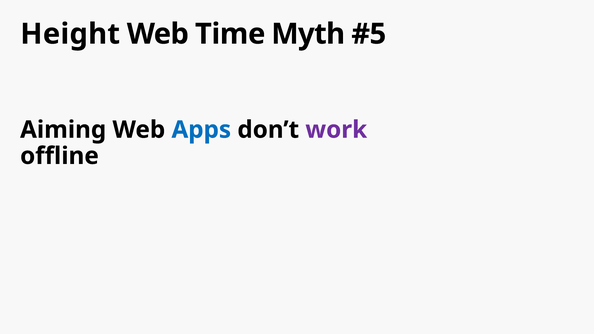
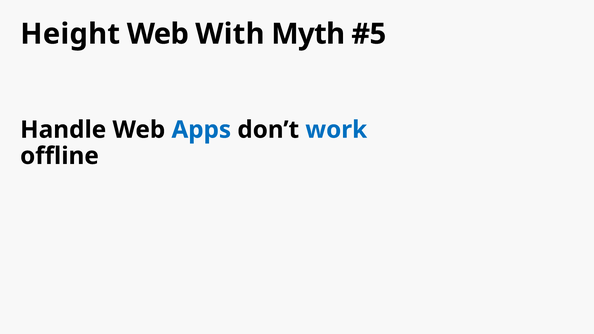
Time: Time -> With (230, 34)
Aiming: Aiming -> Handle (63, 130)
work colour: purple -> blue (336, 130)
